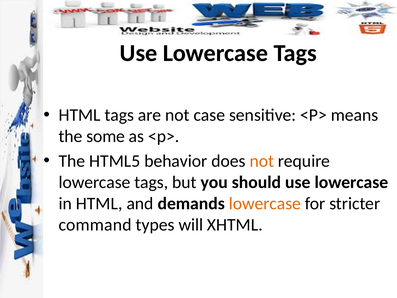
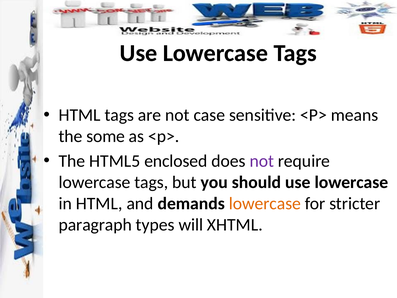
behavior: behavior -> enclosed (176, 161)
not colour: orange -> purple (262, 161)
command: command -> paragraph (95, 224)
